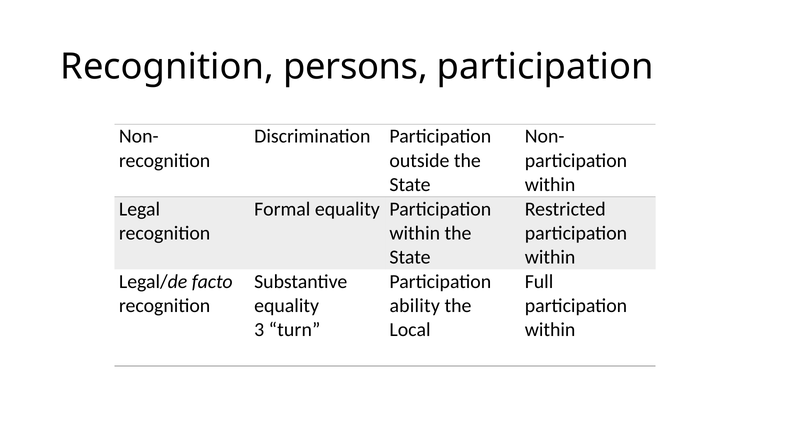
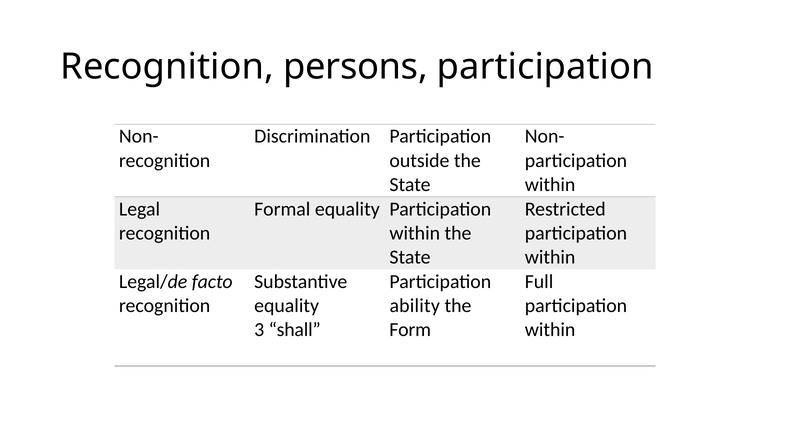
turn: turn -> shall (295, 330)
Local: Local -> Form (410, 330)
